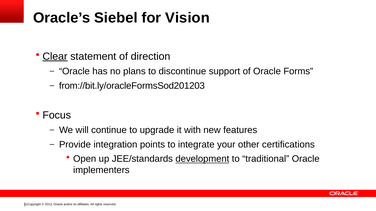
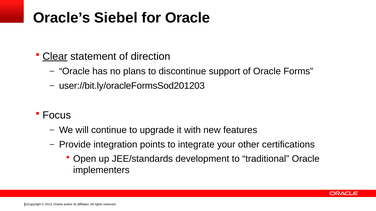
for Vision: Vision -> Oracle (188, 18)
from://bit.ly/oracleFormsSod201203: from://bit.ly/oracleFormsSod201203 -> user://bit.ly/oracleFormsSod201203 (132, 86)
development underline: present -> none (202, 159)
